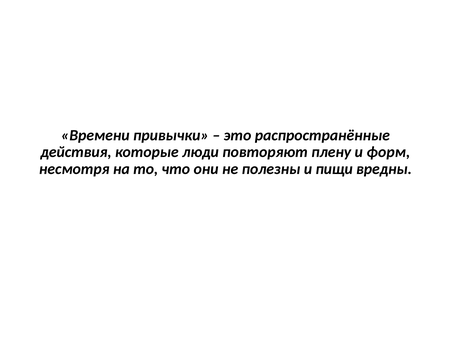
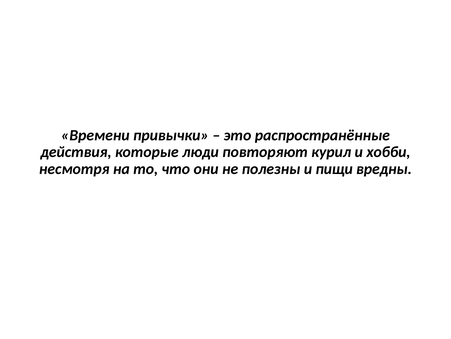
плену: плену -> курил (331, 152)
форм: форм -> хобби (388, 152)
